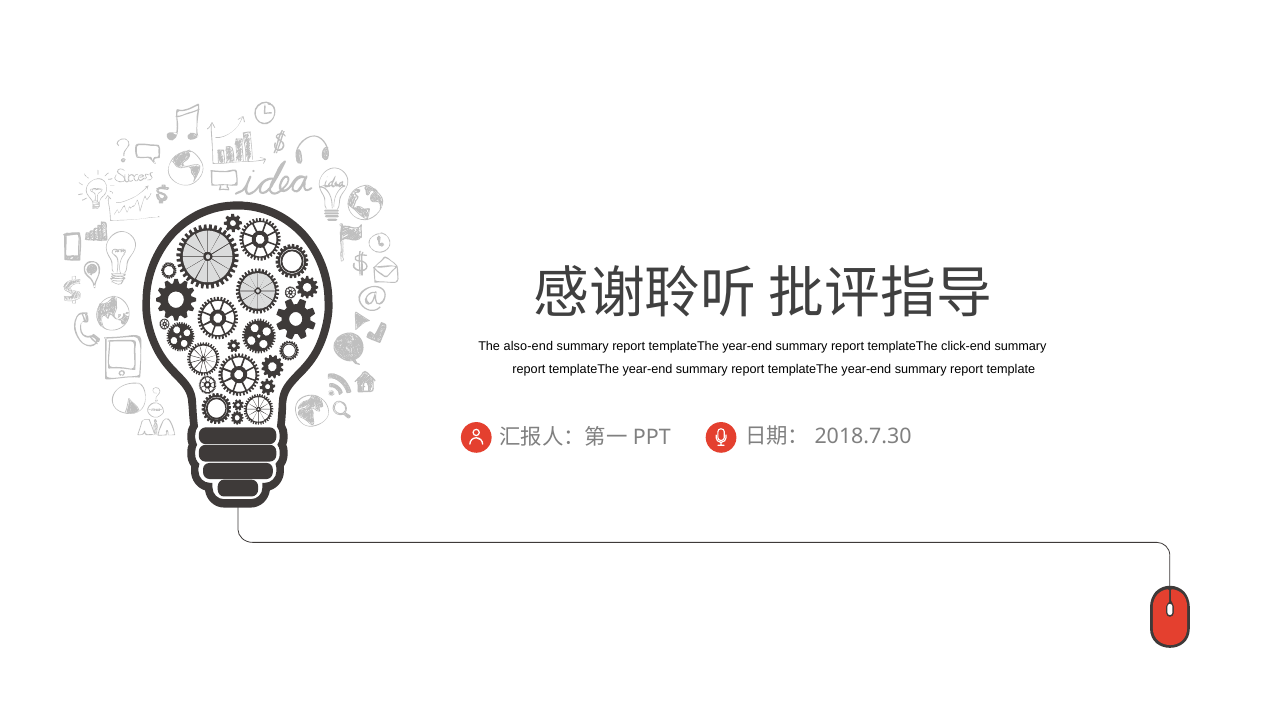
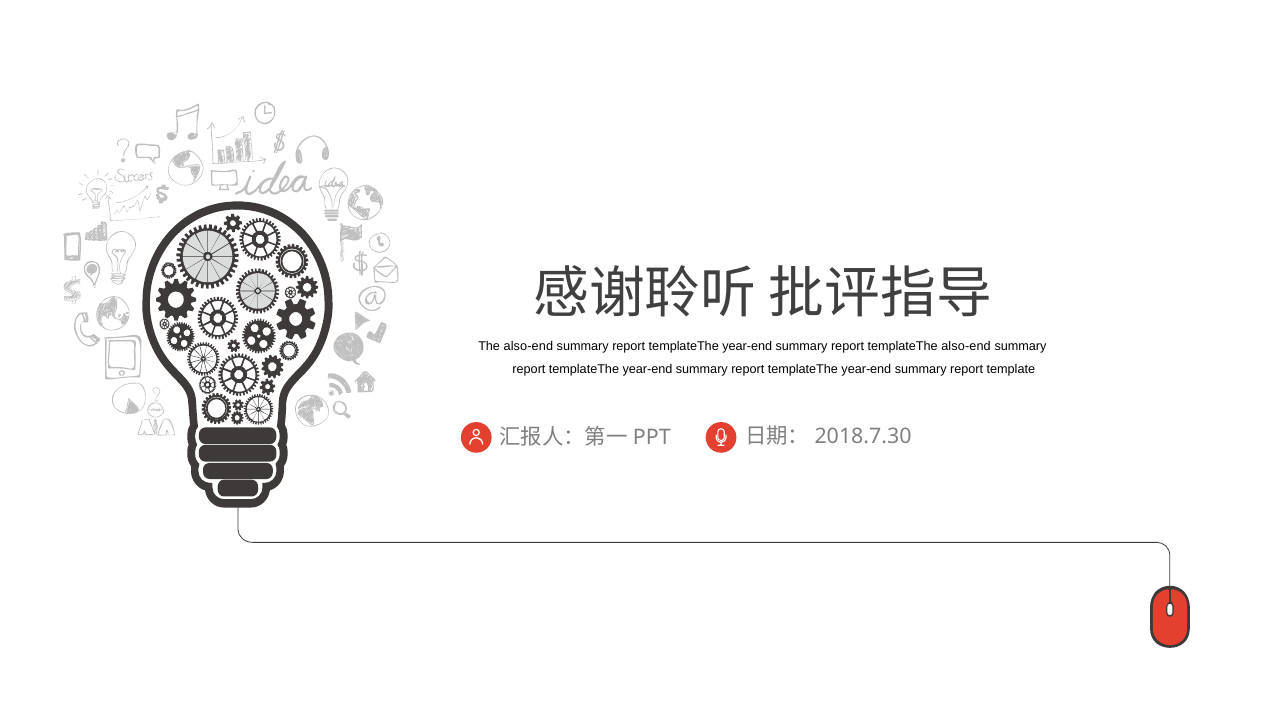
templateThe click-end: click-end -> also-end (966, 347)
